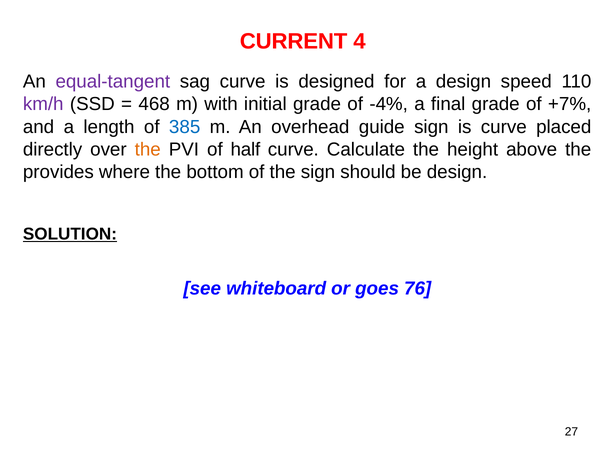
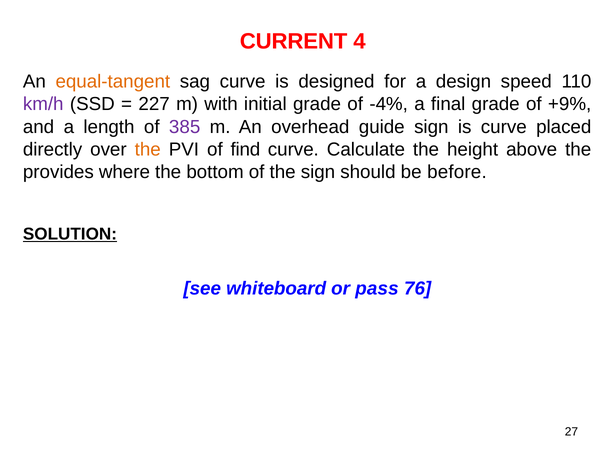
equal-tangent colour: purple -> orange (113, 82)
468: 468 -> 227 (154, 104)
+7%: +7% -> +9% (570, 104)
385 colour: blue -> purple (185, 127)
half: half -> find (245, 149)
be design: design -> before (457, 172)
goes: goes -> pass (377, 288)
